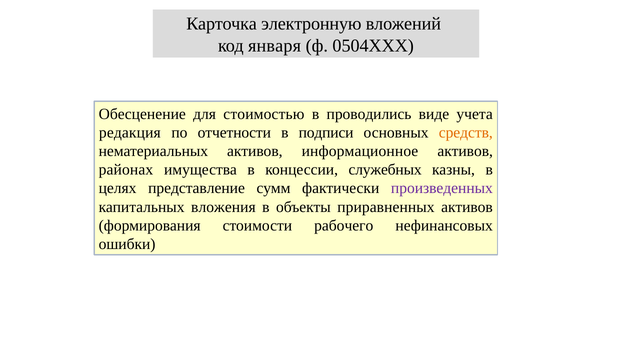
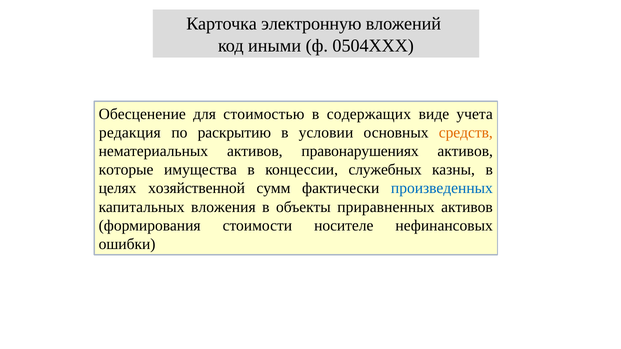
января: января -> иными (275, 46)
проводились: проводились -> содержащих (369, 114)
отчетности: отчетности -> раскрытию (234, 133)
подписи: подписи -> условии (326, 133)
информационное: информационное -> правонарушениях (360, 151)
районах: районах -> которые (126, 170)
представление: представление -> хозяйственной (197, 189)
произведенных colour: purple -> blue (442, 189)
рабочего: рабочего -> носителе (344, 226)
